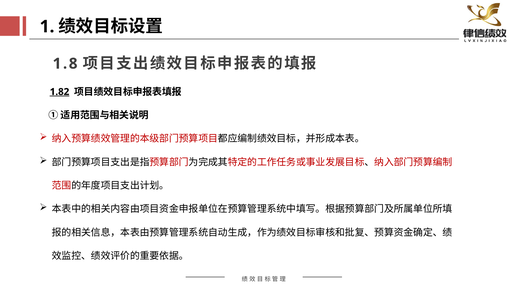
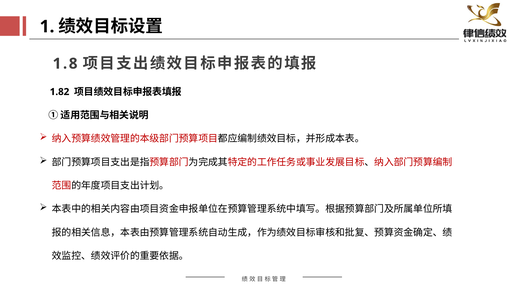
1.82 underline: present -> none (60, 92)
